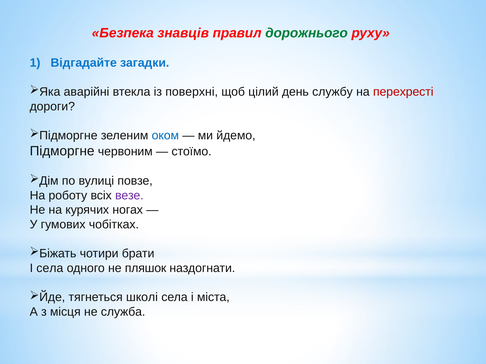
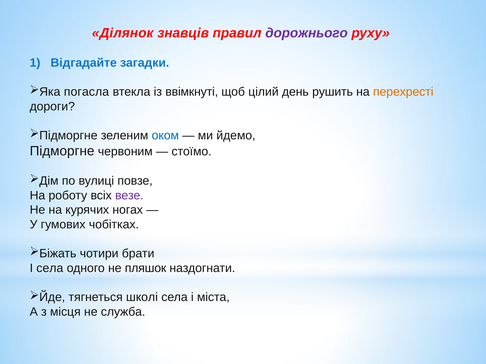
Безпека: Безпека -> Ділянок (123, 33)
дорожнього colour: green -> purple (307, 33)
аварійні: аварійні -> погасла (86, 92)
поверхні: поверхні -> ввімкнуті (192, 92)
службу: службу -> рушить (333, 92)
перехресті colour: red -> orange (403, 92)
